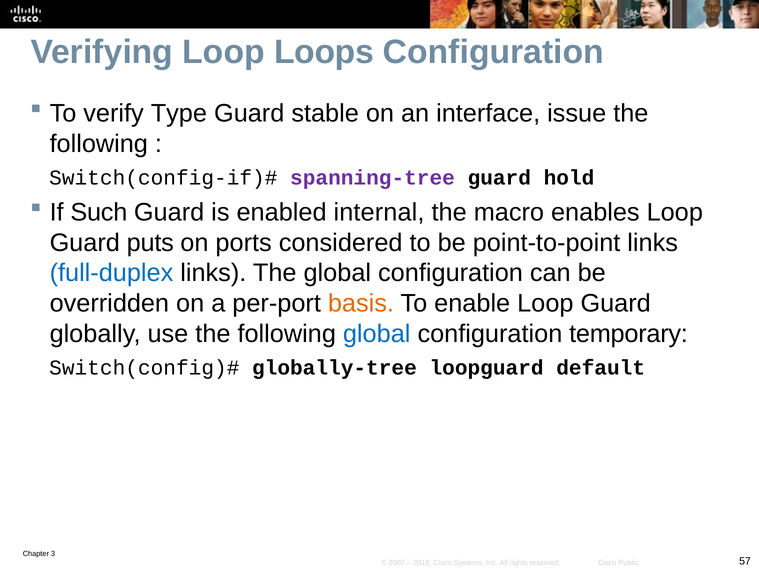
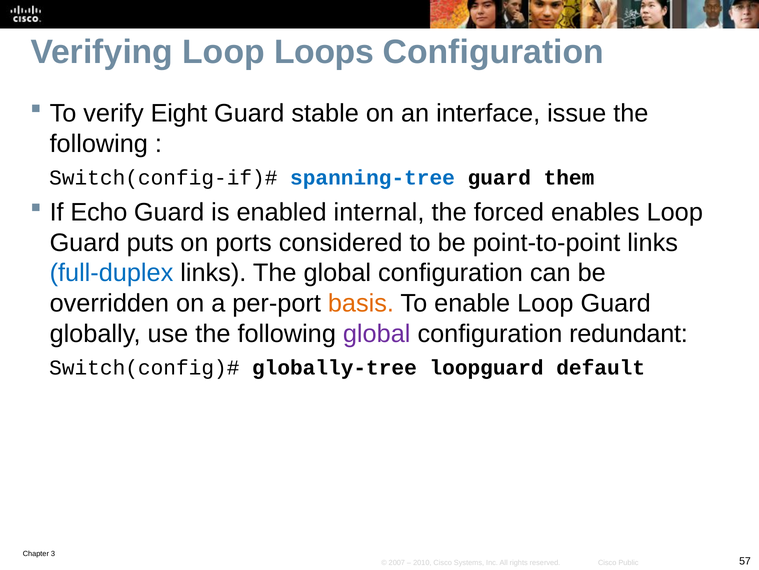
Type: Type -> Eight (179, 113)
spanning-tree colour: purple -> blue (372, 178)
hold: hold -> them (569, 178)
Such: Such -> Echo (99, 212)
macro: macro -> forced (509, 212)
global colour: blue -> purple (377, 333)
temporary: temporary -> redundant (629, 333)
